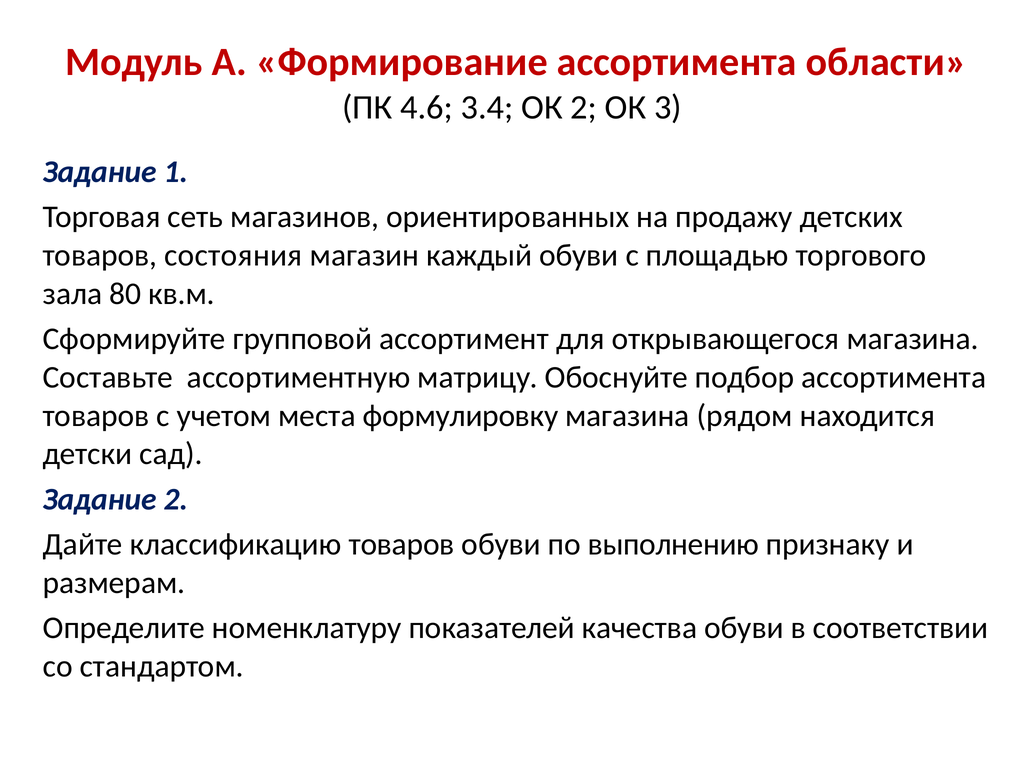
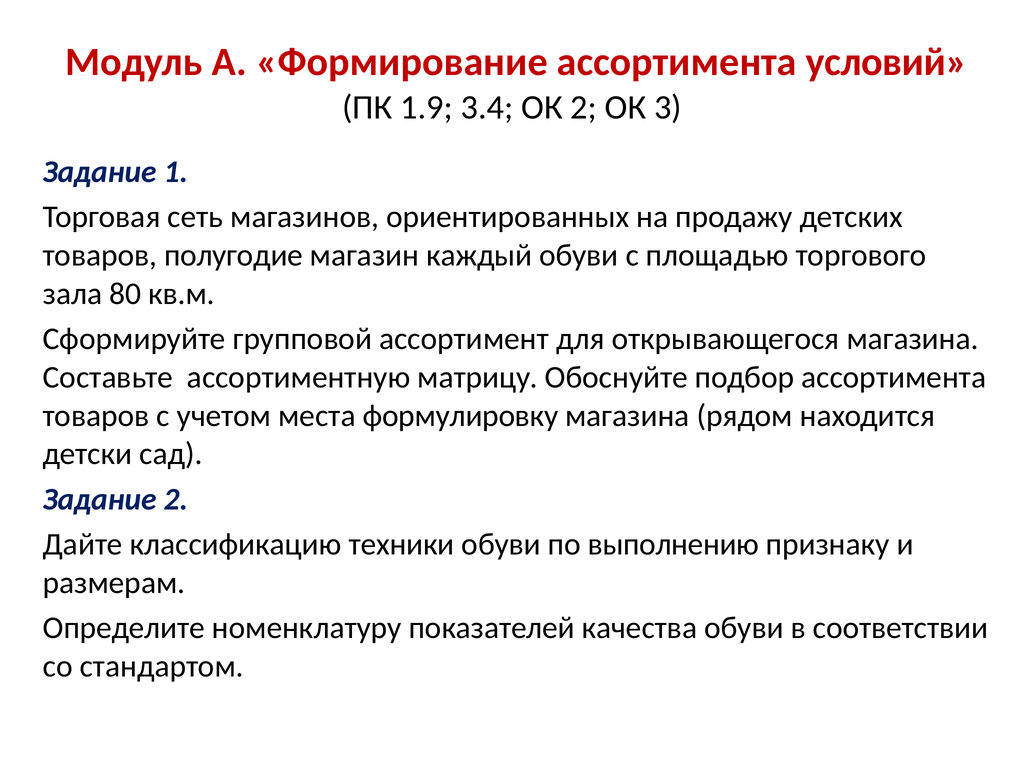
области: области -> условий (886, 62)
4.6: 4.6 -> 1.9 (427, 107)
состояния: состояния -> полугодие (234, 255)
классификацию товаров: товаров -> техники (402, 544)
